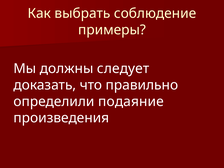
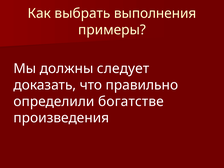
соблюдение: соблюдение -> выполнения (155, 13)
подаяние: подаяние -> богатстве (131, 101)
